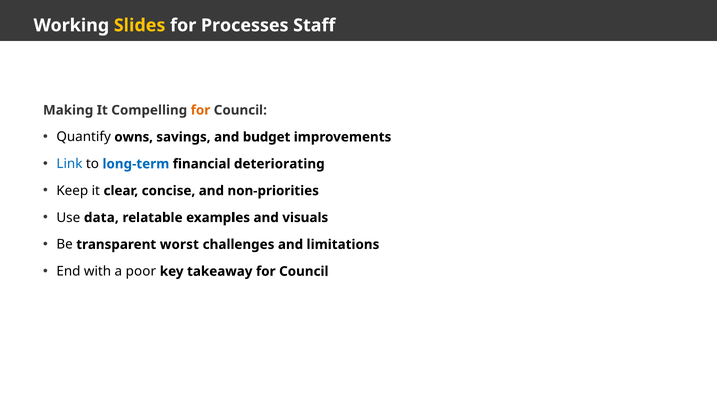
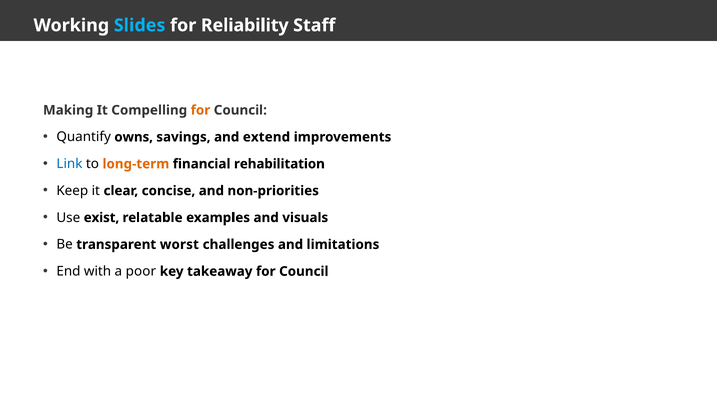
Slides colour: yellow -> light blue (140, 25)
Processes: Processes -> Reliability (245, 25)
budget: budget -> extend (266, 137)
long-term colour: blue -> orange (136, 164)
deteriorating: deteriorating -> rehabilitation (279, 164)
data: data -> exist (101, 218)
